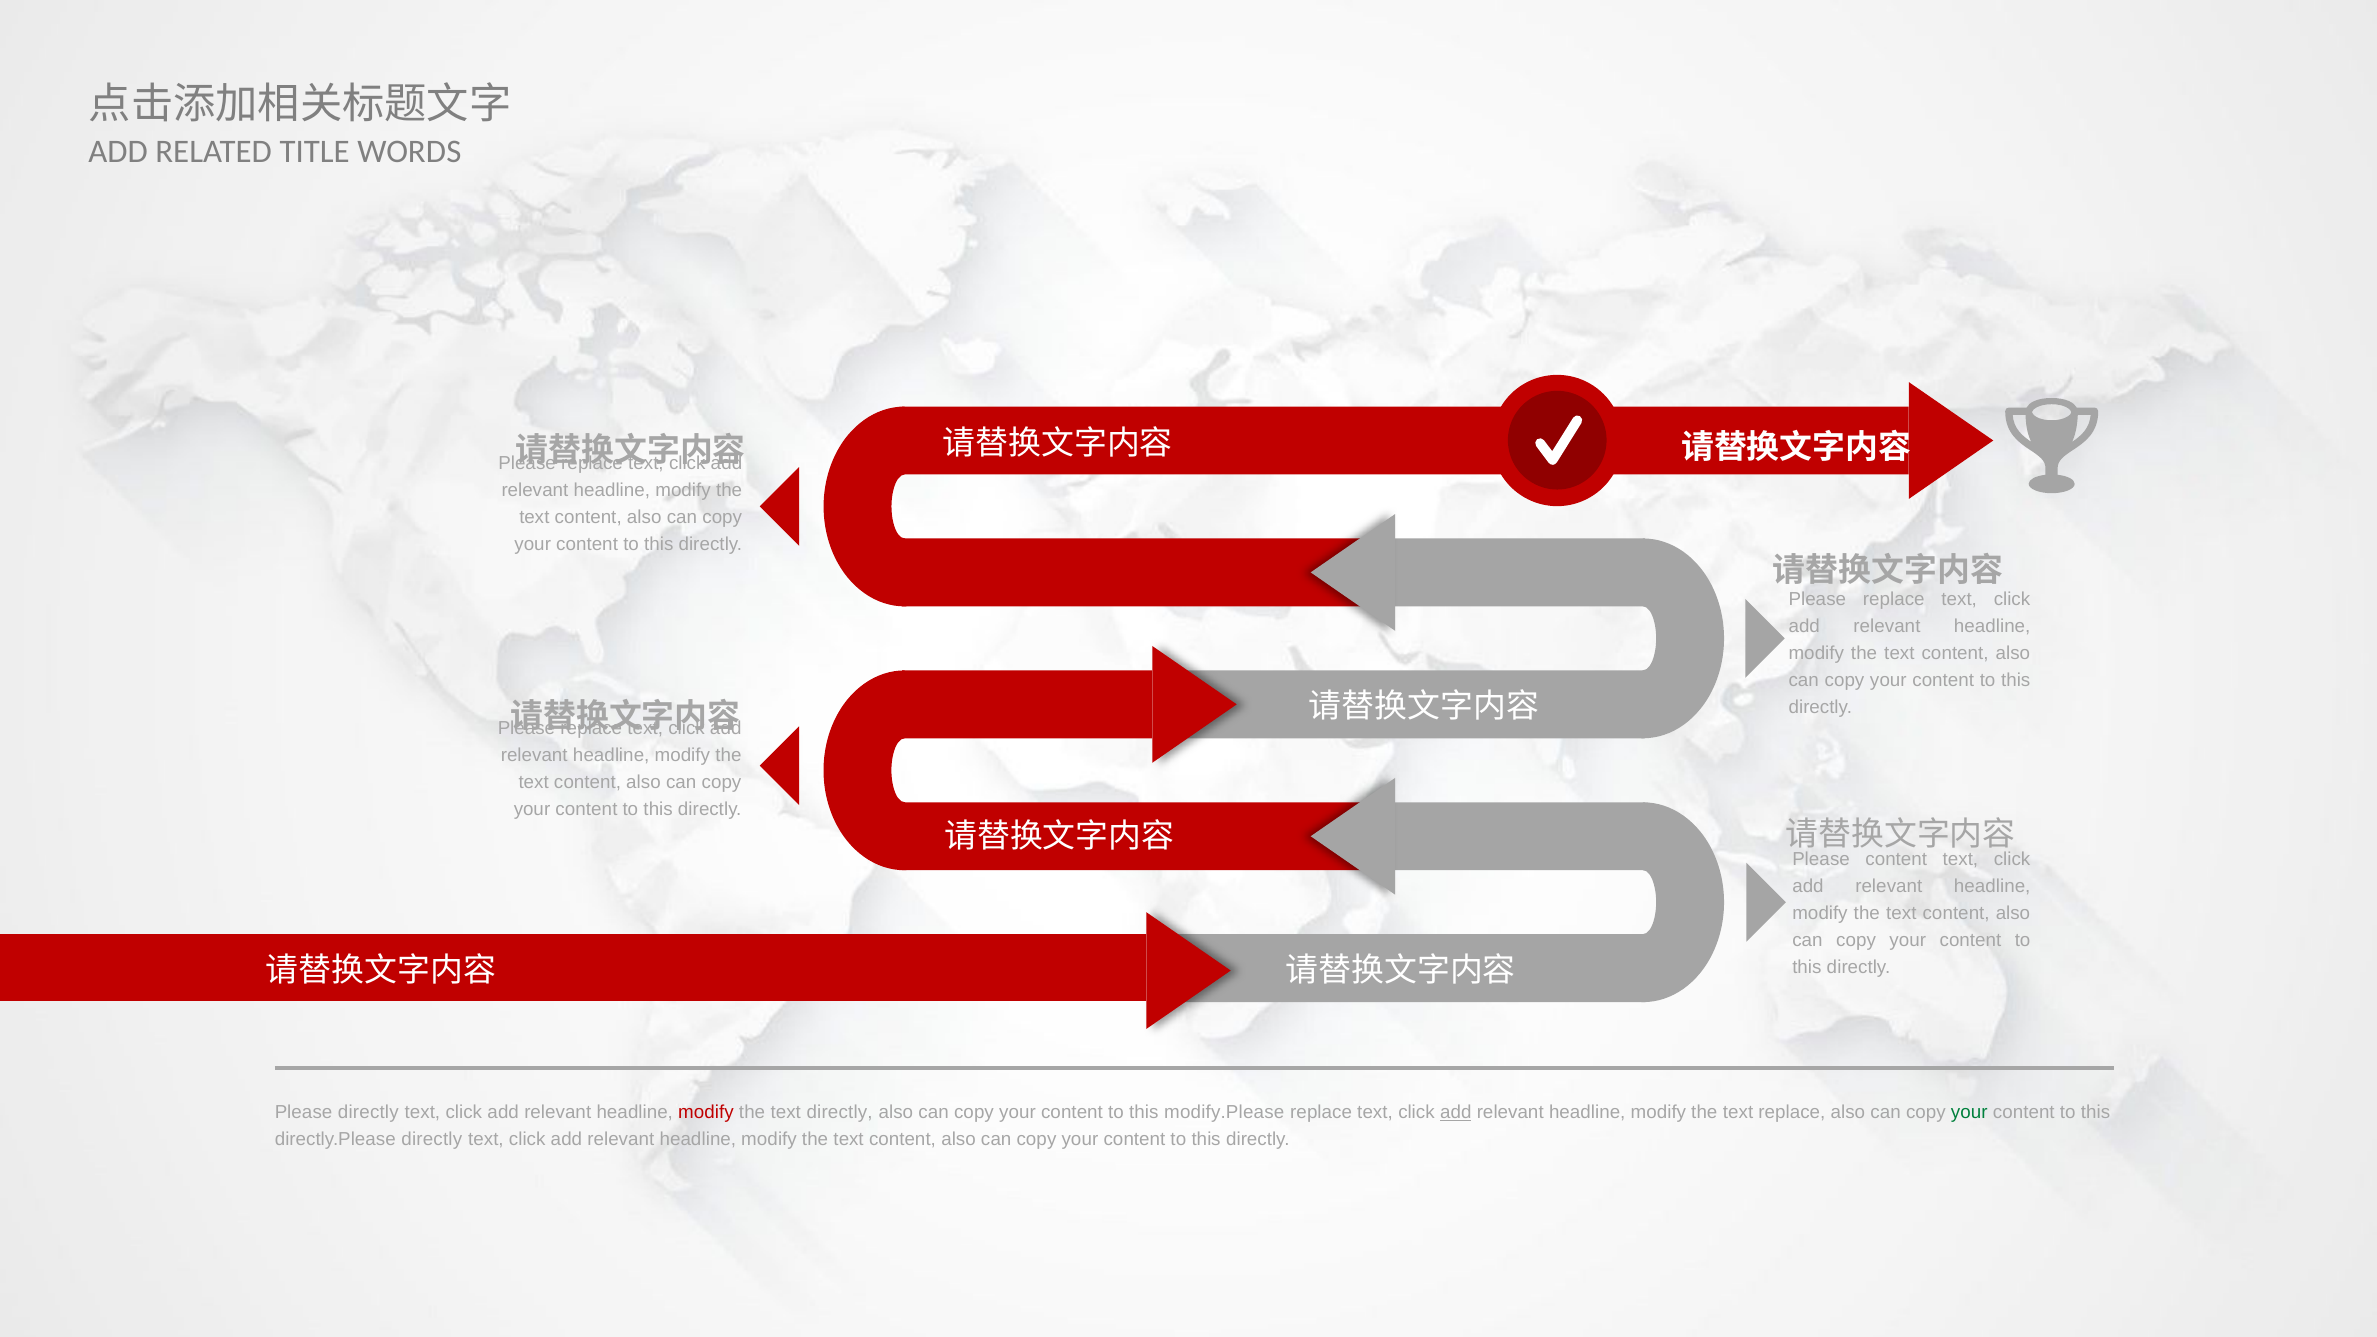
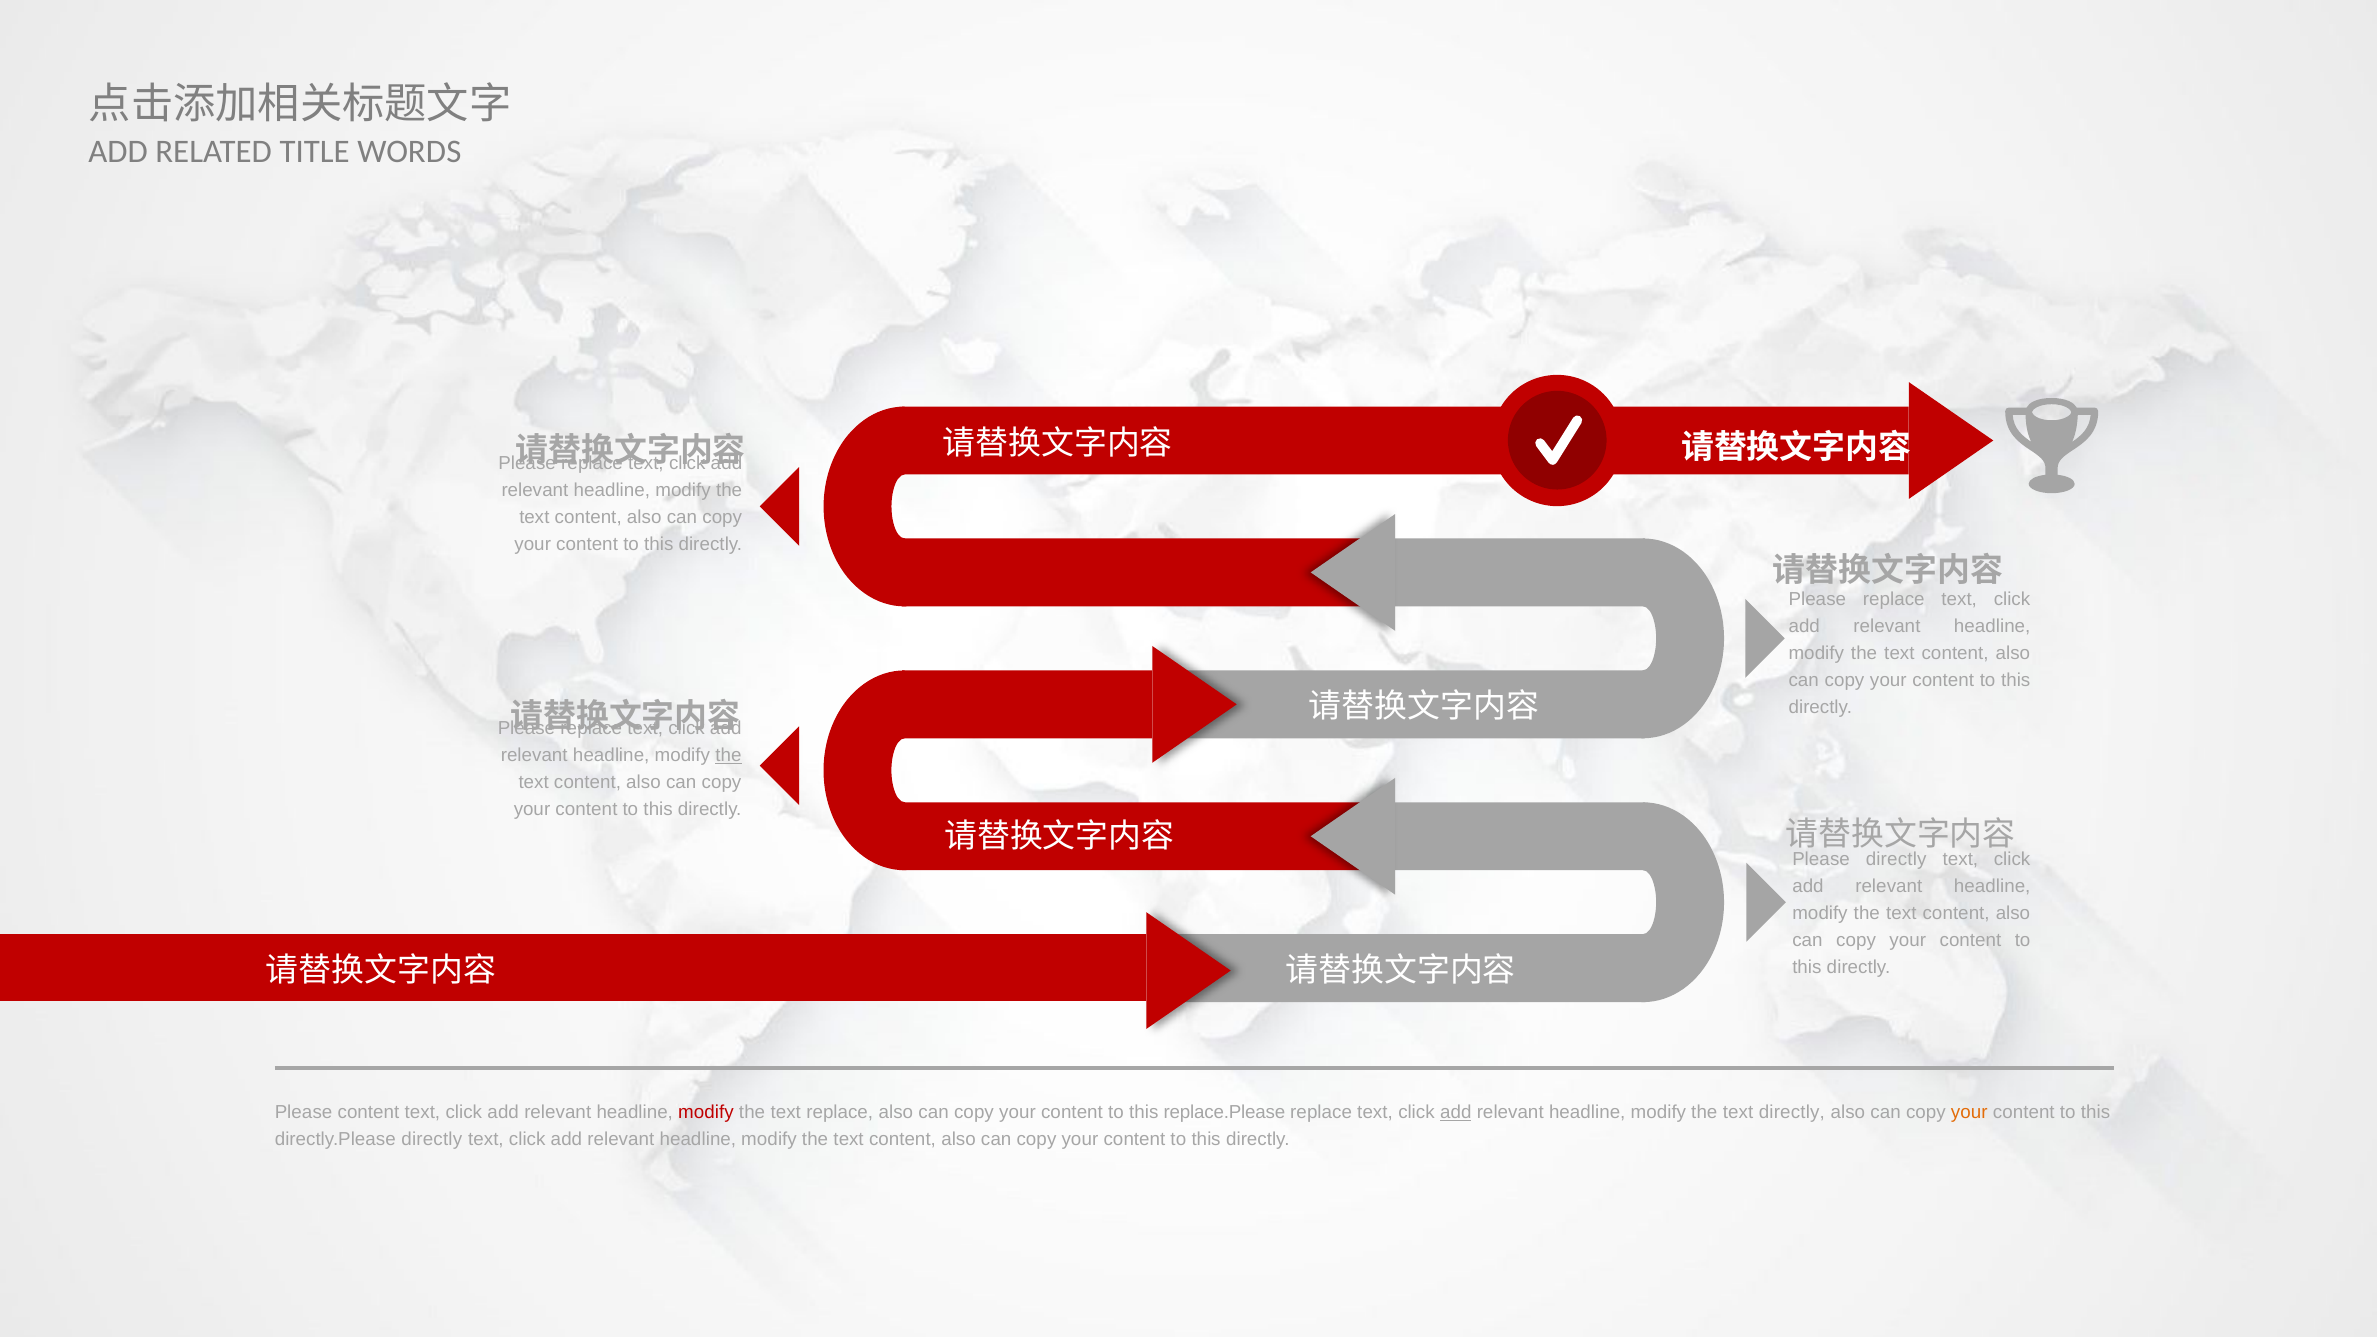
the underline: none -> present (728, 756)
Please content: content -> directly (1896, 860)
Please directly: directly -> content (368, 1113)
text directly: directly -> replace (840, 1113)
modify.Please: modify.Please -> replace.Please (1224, 1113)
text replace: replace -> directly (1792, 1113)
your colour: green -> orange (1969, 1113)
